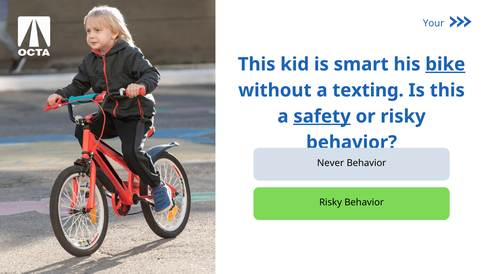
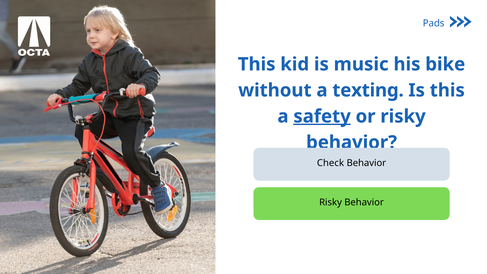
Your: Your -> Pads (434, 23)
smart: smart -> music (361, 64)
bike underline: present -> none (445, 64)
Never: Never -> Check (331, 163)
